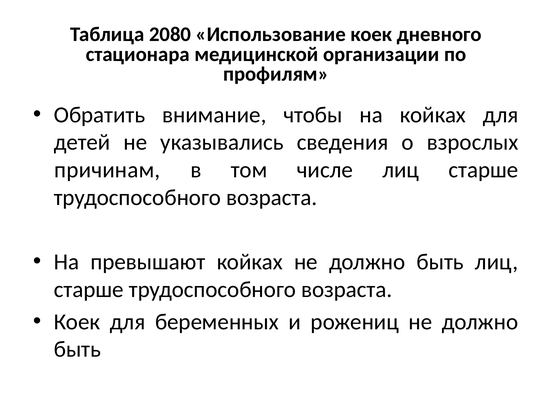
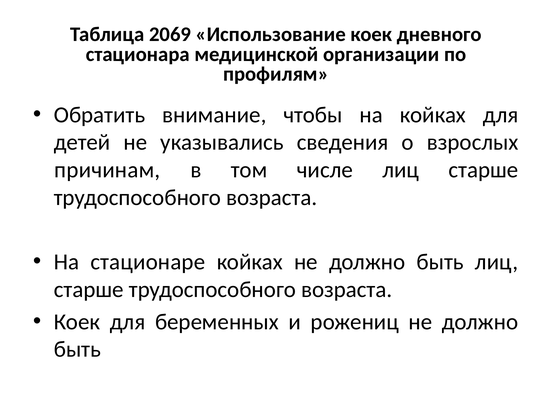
2080: 2080 -> 2069 (170, 34)
превышают: превышают -> стационаре (148, 262)
